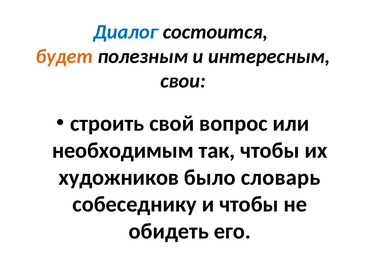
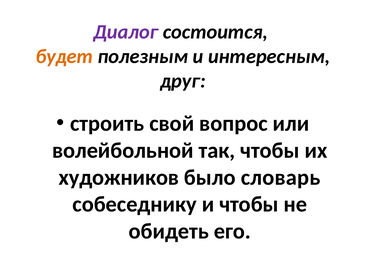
Диалог colour: blue -> purple (126, 32)
свои: свои -> друг (183, 81)
необходимым: необходимым -> волейбольной (123, 150)
